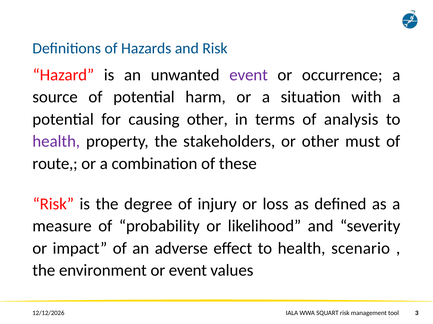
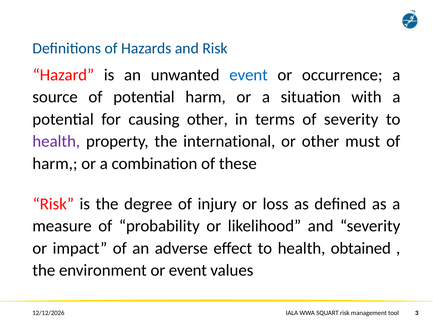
event colour: purple -> blue (249, 75)
of analysis: analysis -> severity (351, 120)
stakeholders: stakeholders -> international (229, 142)
route: route -> harm (55, 164)
scenario: scenario -> obtained (361, 249)
